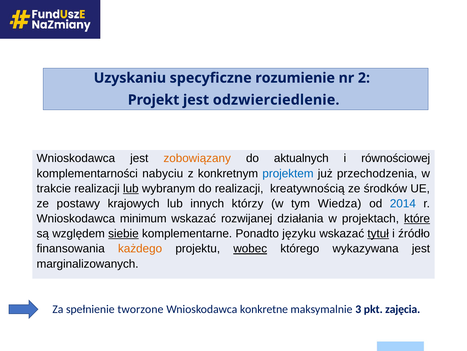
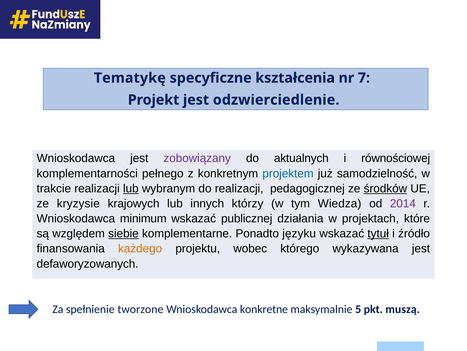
Uzyskaniu: Uzyskaniu -> Tematykę (130, 78)
rozumienie: rozumienie -> kształcenia (295, 78)
2: 2 -> 7 (364, 78)
zobowiązany colour: orange -> purple (197, 158)
nabyciu: nabyciu -> pełnego (163, 173)
przechodzenia: przechodzenia -> samodzielność (377, 173)
kreatywnością: kreatywnością -> pedagogicznej (307, 188)
środków underline: none -> present (385, 188)
postawy: postawy -> kryzysie (78, 203)
2014 colour: blue -> purple (403, 203)
rozwijanej: rozwijanej -> publicznej (247, 218)
które underline: present -> none (417, 218)
wobec underline: present -> none (250, 248)
marginalizowanych: marginalizowanych -> defaworyzowanych (88, 263)
3: 3 -> 5 (358, 309)
zajęcia: zajęcia -> muszą (403, 309)
